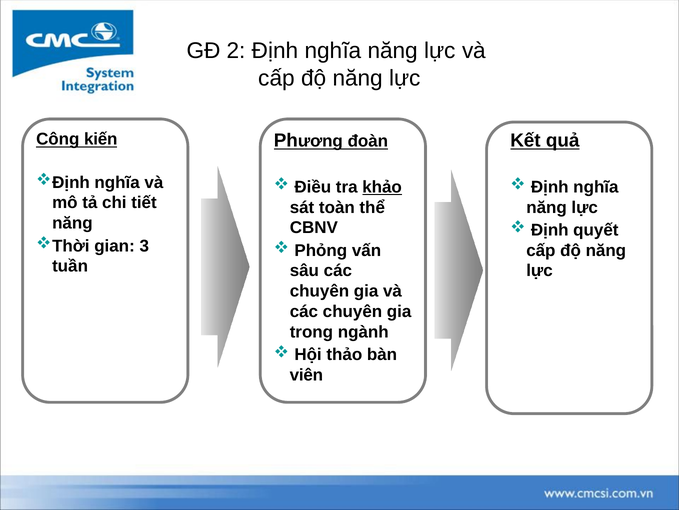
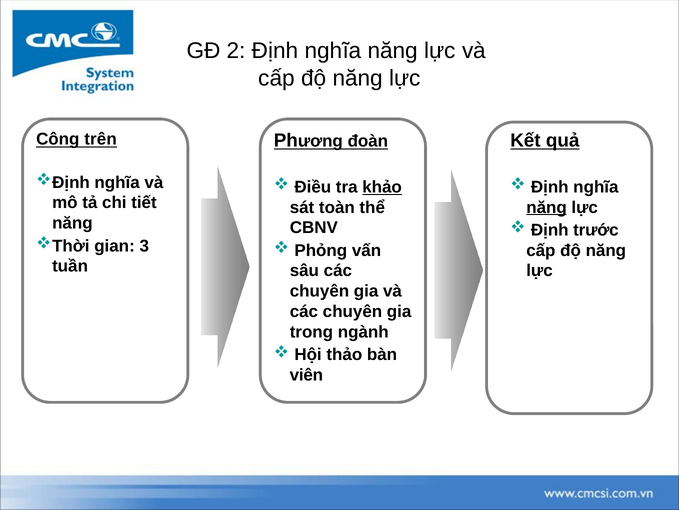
kiến: kiến -> trên (101, 139)
năng underline: none -> present (547, 207)
quyết: quyết -> trước (596, 230)
